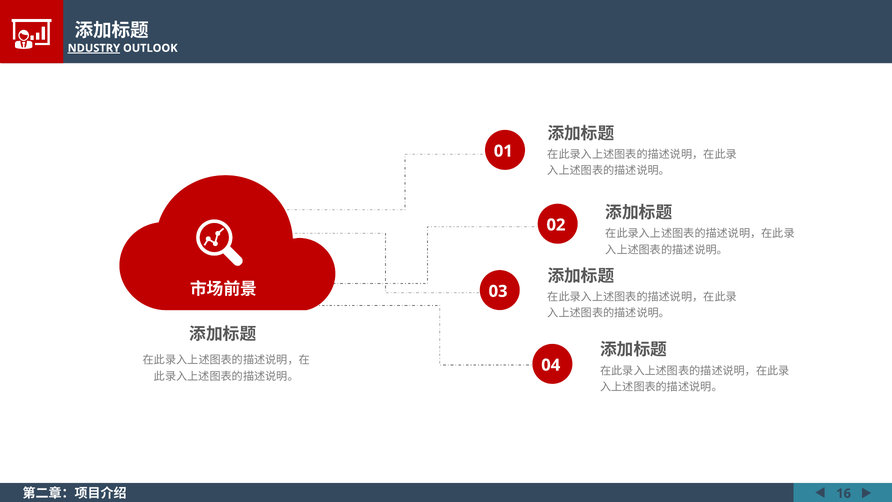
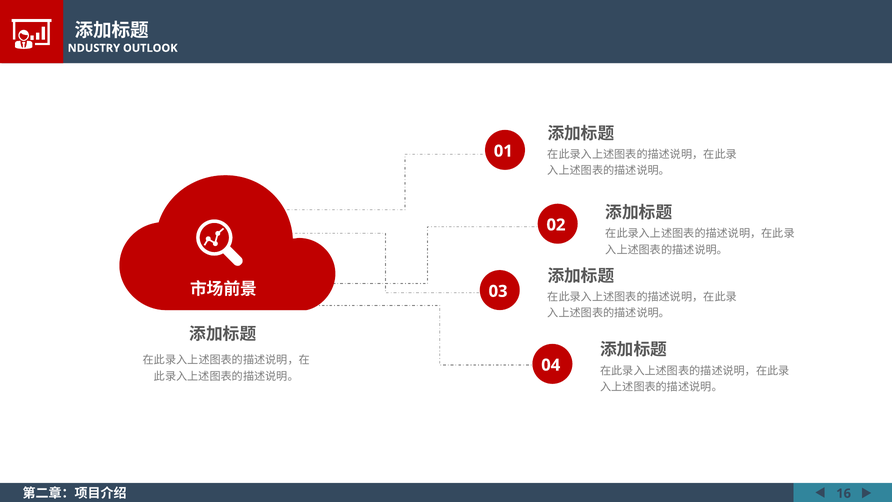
NDUSTRY underline: present -> none (94, 48)
